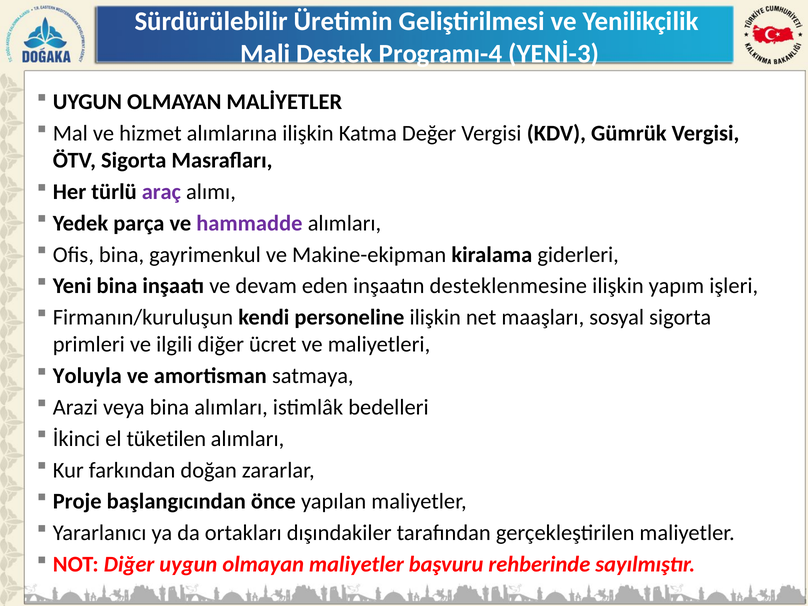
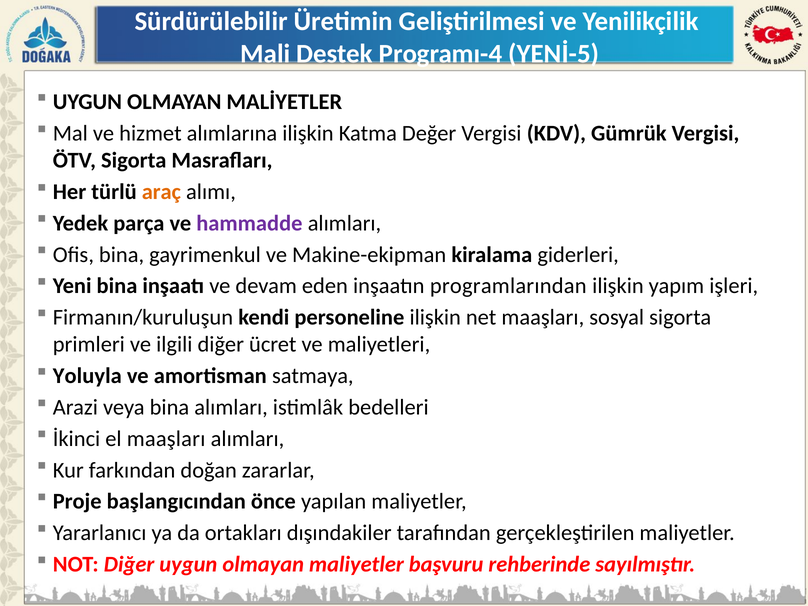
YENİ-3: YENİ-3 -> YENİ-5 (554, 54)
araç colour: purple -> orange (161, 192)
desteklenmesine: desteklenmesine -> programlarından (508, 286)
el tüketilen: tüketilen -> maaşları (166, 439)
